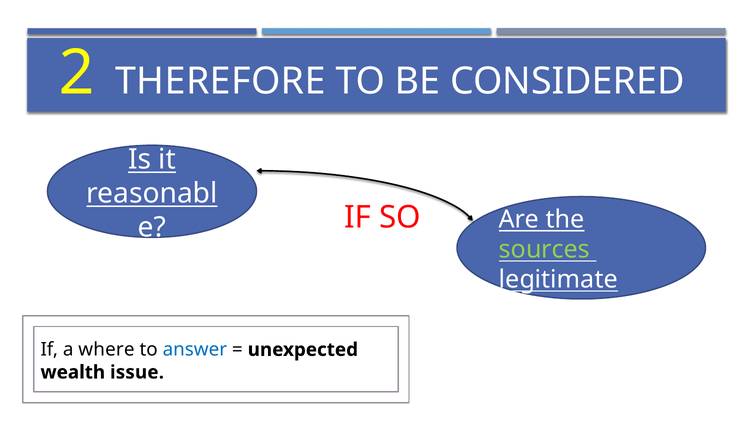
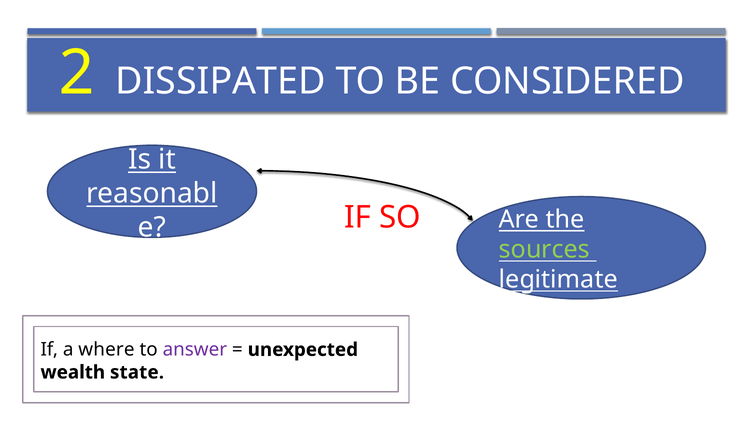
THEREFORE: THEREFORE -> DISSIPATED (221, 81)
answer colour: blue -> purple (195, 349)
issue: issue -> state (137, 372)
